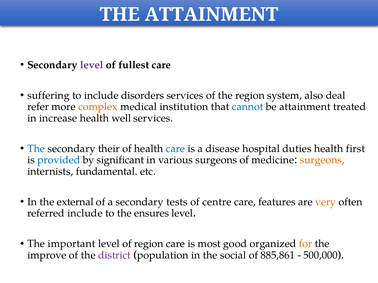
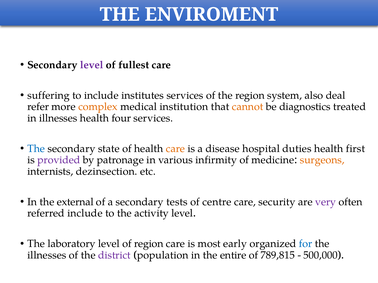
THE ATTAINMENT: ATTAINMENT -> ENVIROMENT (211, 15)
disorders: disorders -> institutes (143, 96)
cannot colour: blue -> orange (248, 107)
be attainment: attainment -> diagnostics (305, 107)
in increase: increase -> illnesses (58, 118)
well: well -> four (121, 118)
their: their -> state (109, 149)
care colour: blue -> orange (175, 149)
provided colour: blue -> purple (59, 160)
significant: significant -> patronage (120, 160)
various surgeons: surgeons -> infirmity (216, 160)
fundamental: fundamental -> dezinsection (107, 172)
features: features -> security (277, 202)
very colour: orange -> purple (326, 202)
ensures: ensures -> activity (152, 214)
important: important -> laboratory (72, 244)
good: good -> early (235, 244)
for colour: orange -> blue (306, 244)
improve: improve -> illnesses (47, 256)
social: social -> entire (233, 256)
885,861: 885,861 -> 789,815 (278, 256)
